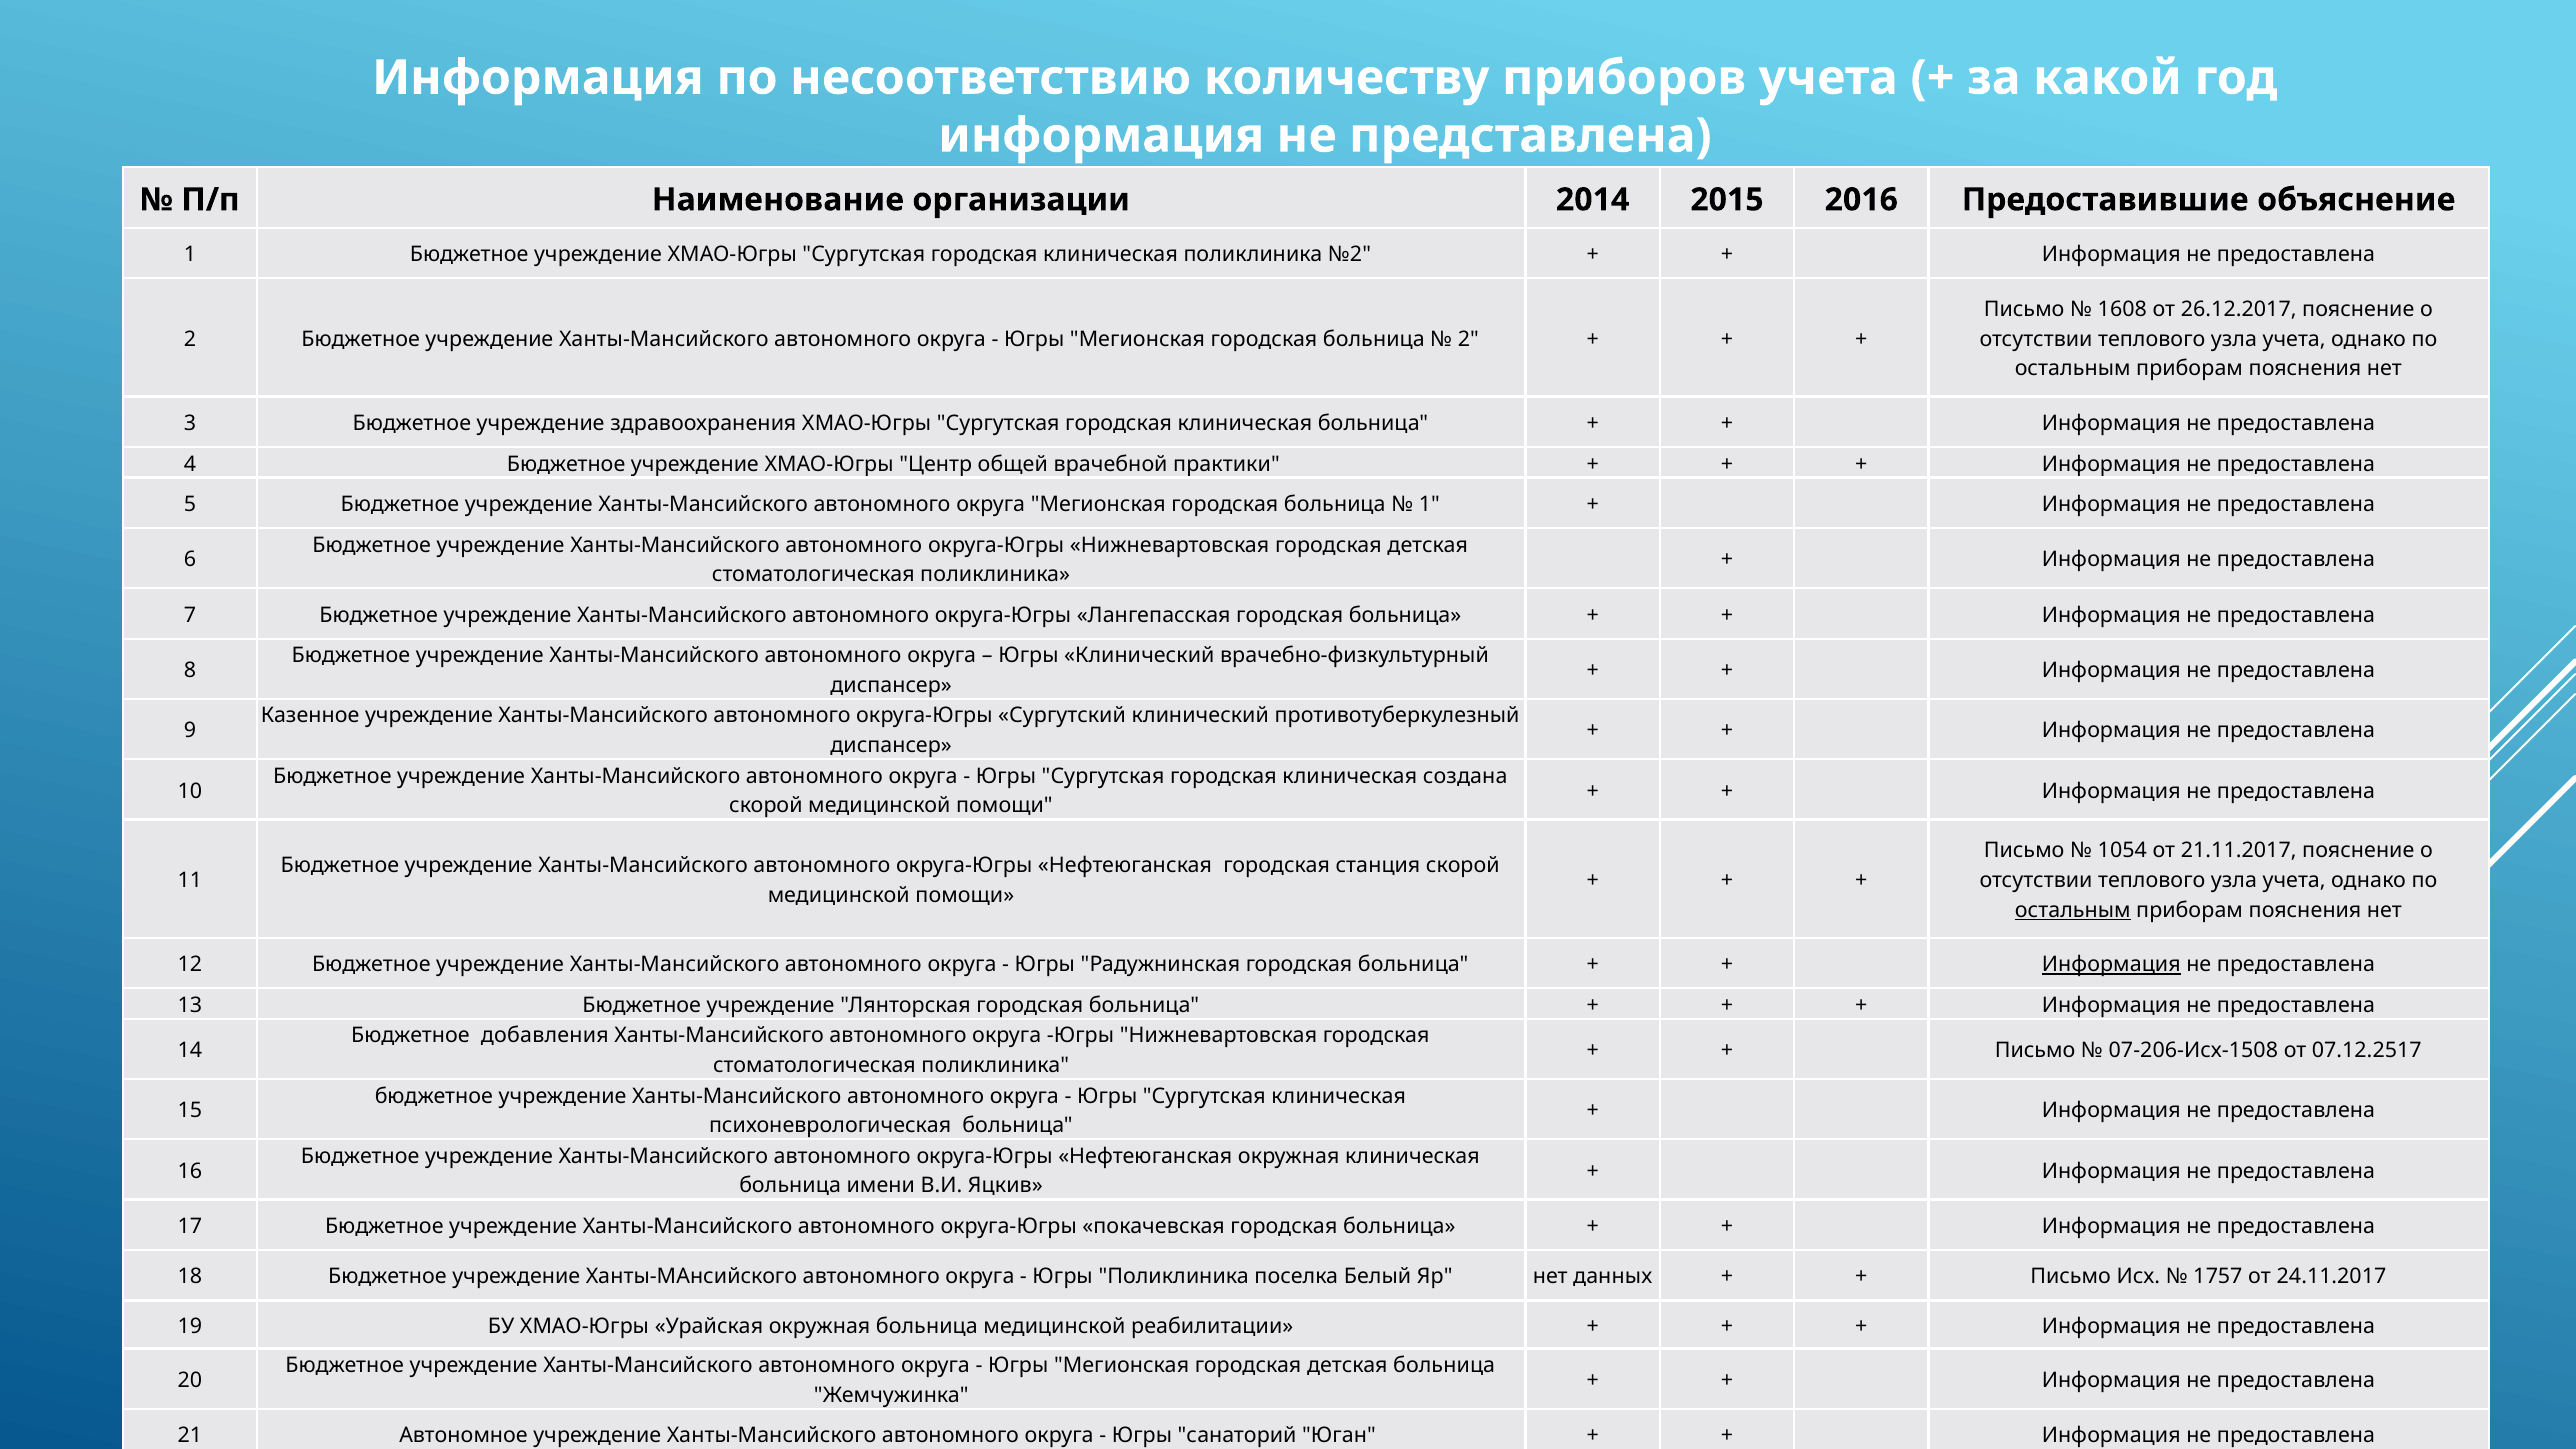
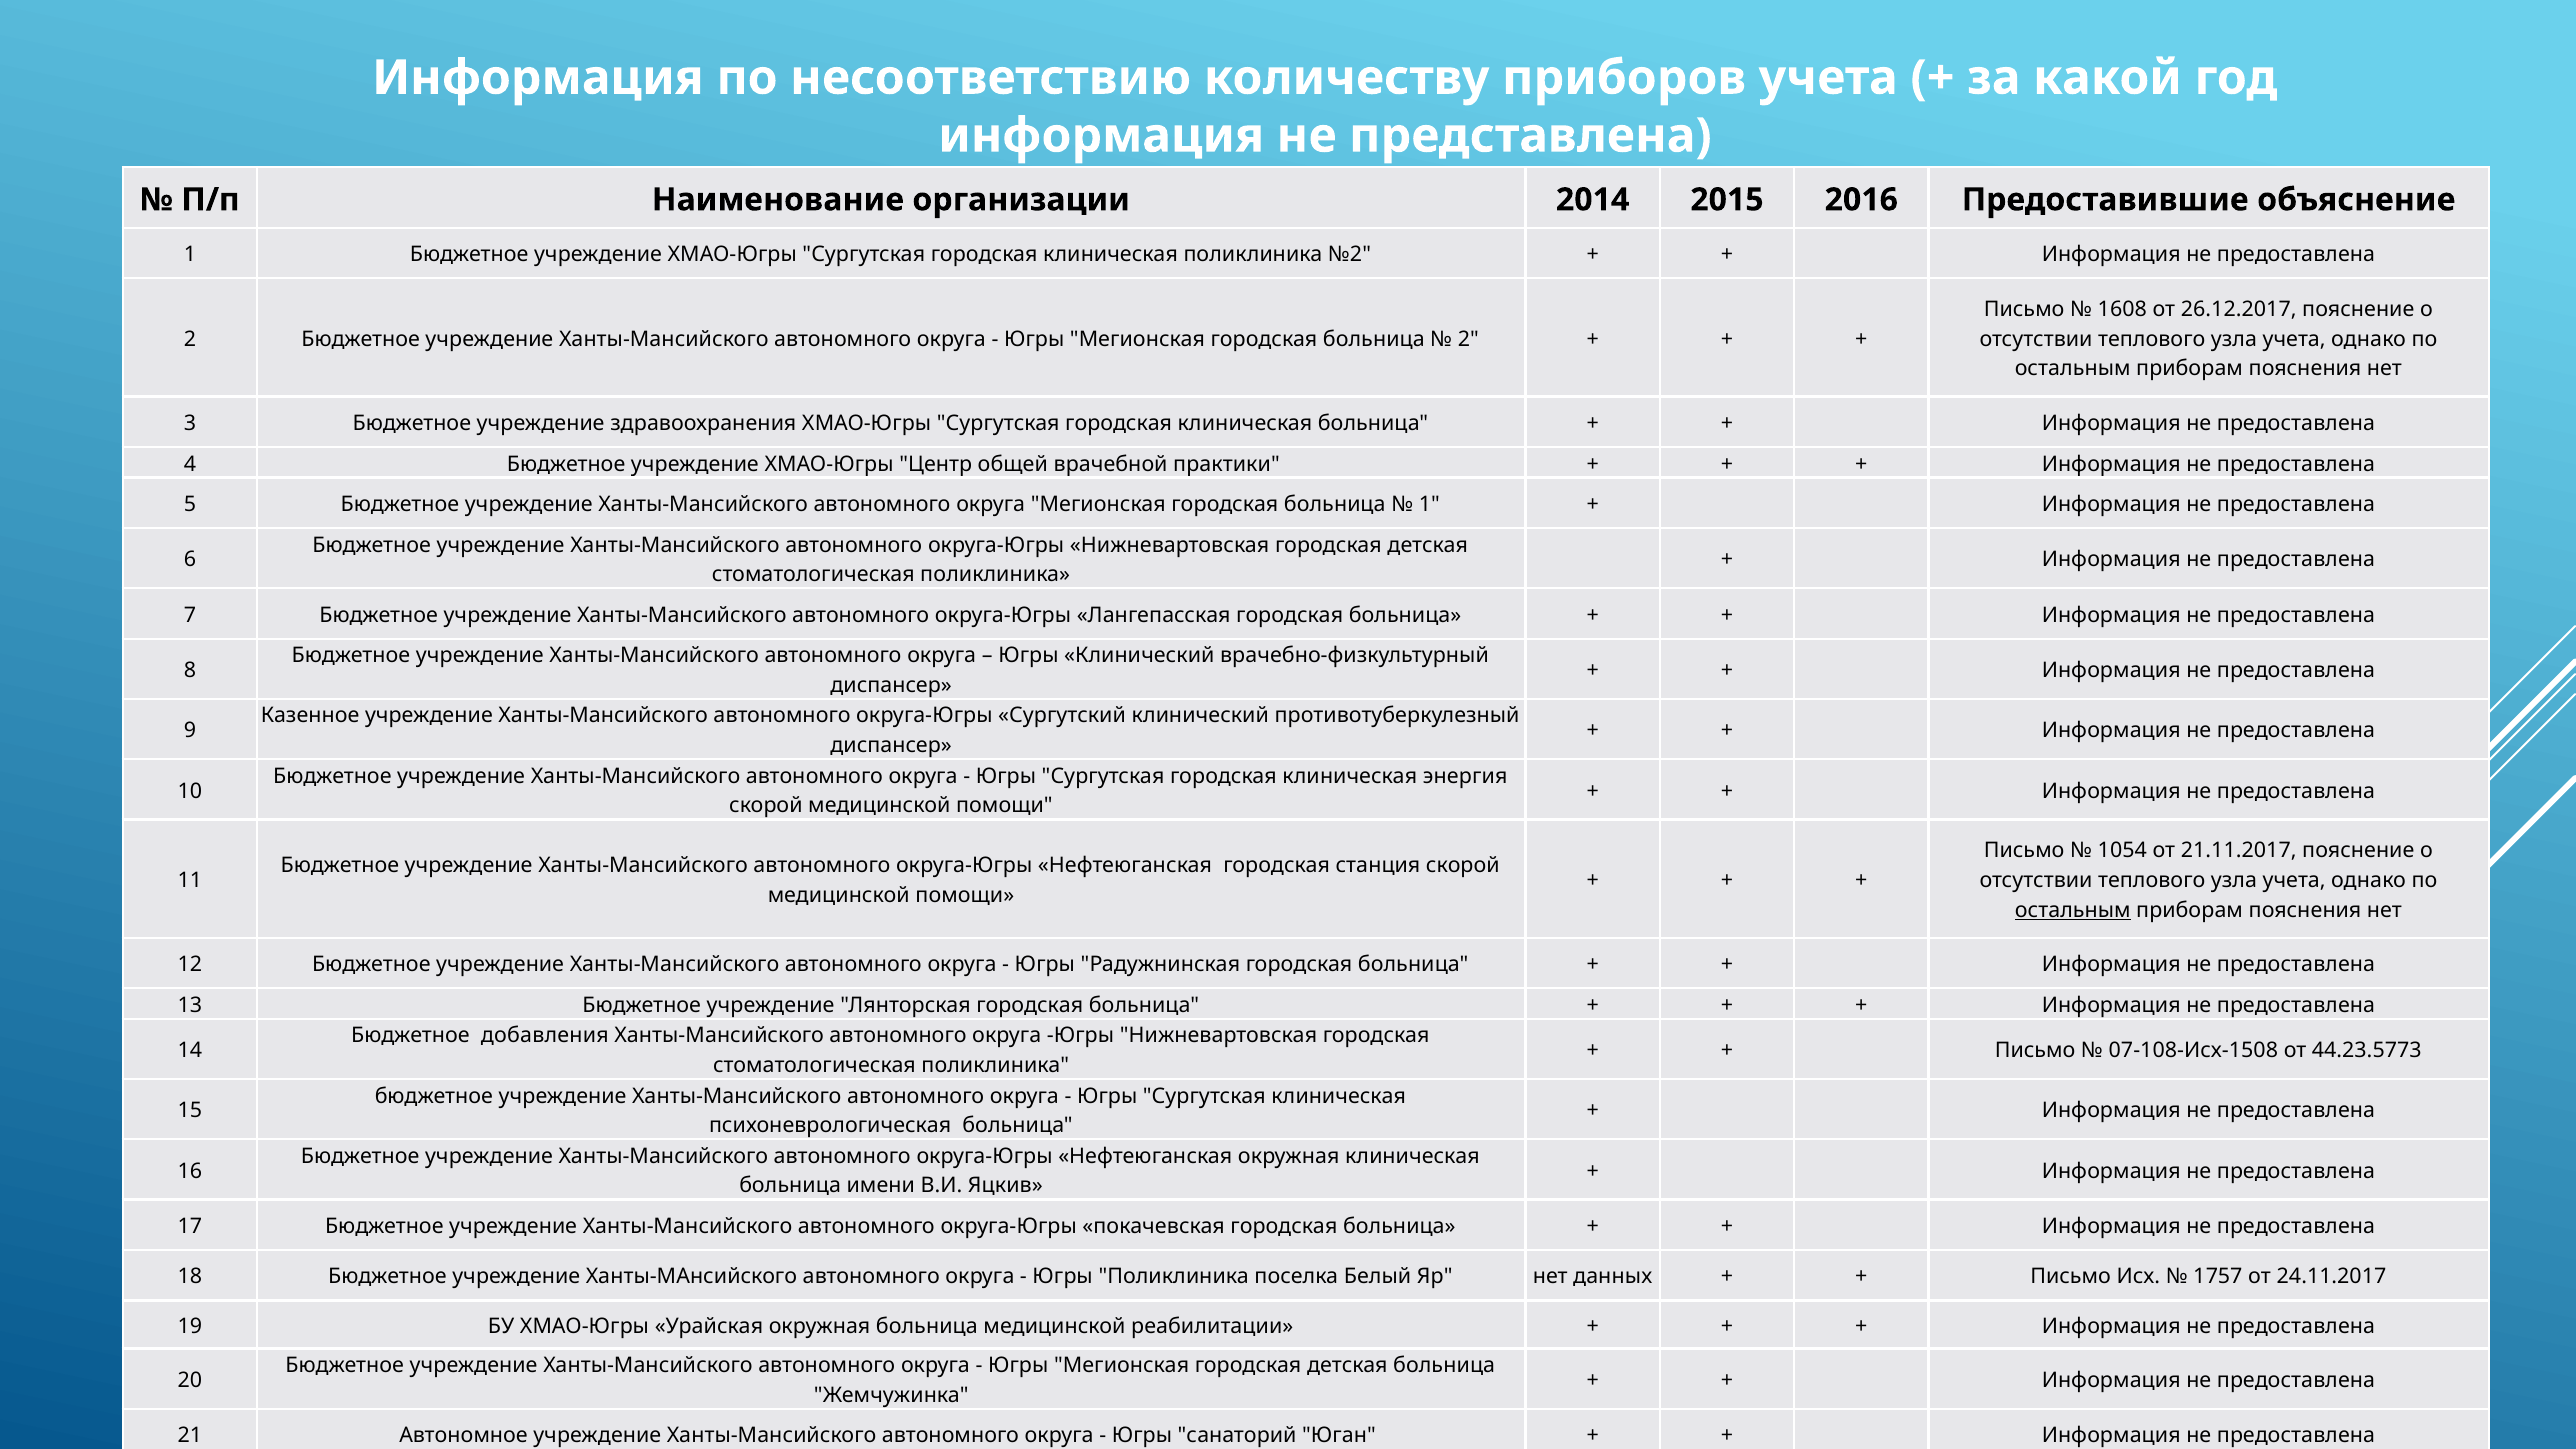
создана: создана -> энергия (1465, 776)
Информация underline: present -> none (2111, 965)
07-206-Исх-1508: 07-206-Исх-1508 -> 07-108-Исх-1508 (2193, 1051)
07.12.2517: 07.12.2517 -> 44.23.5773 (2367, 1051)
